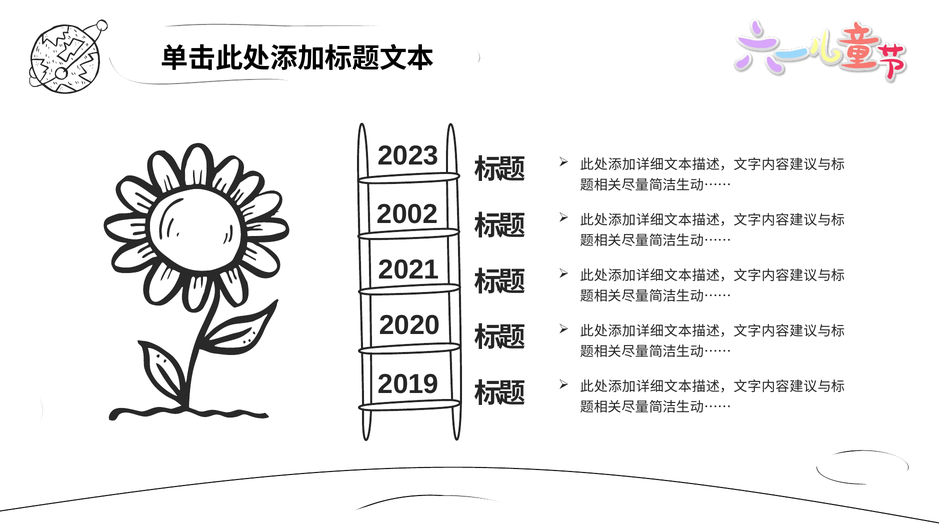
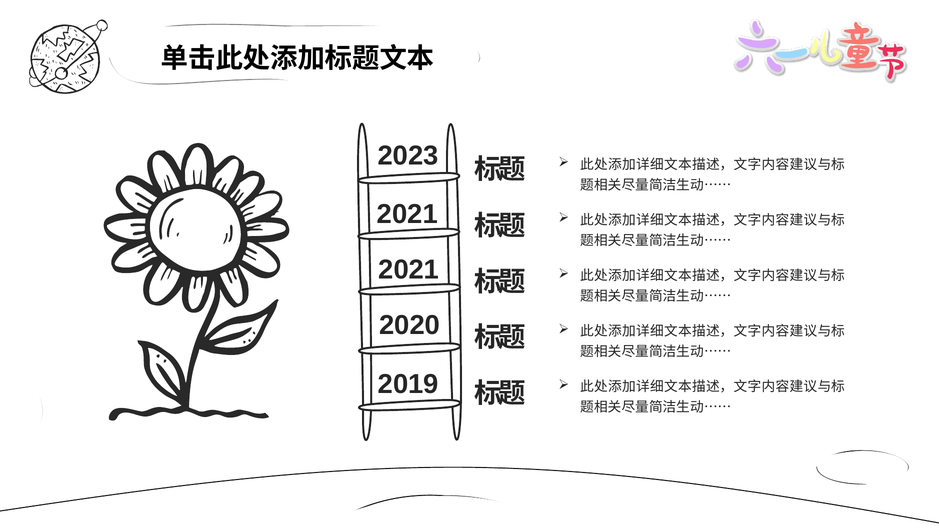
2002: 2002 -> 2021 (407, 214)
